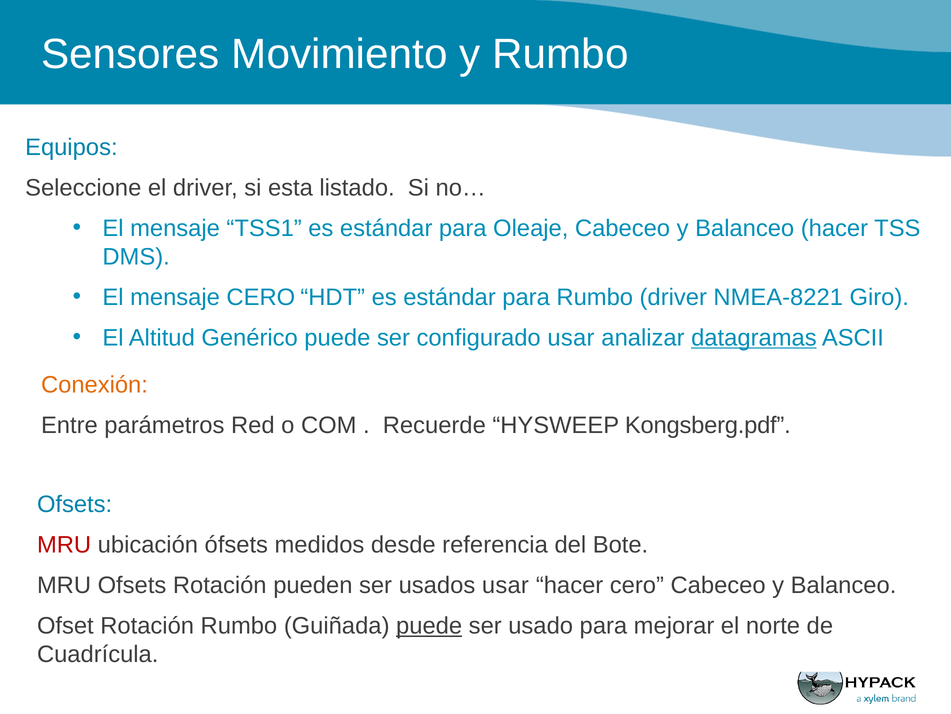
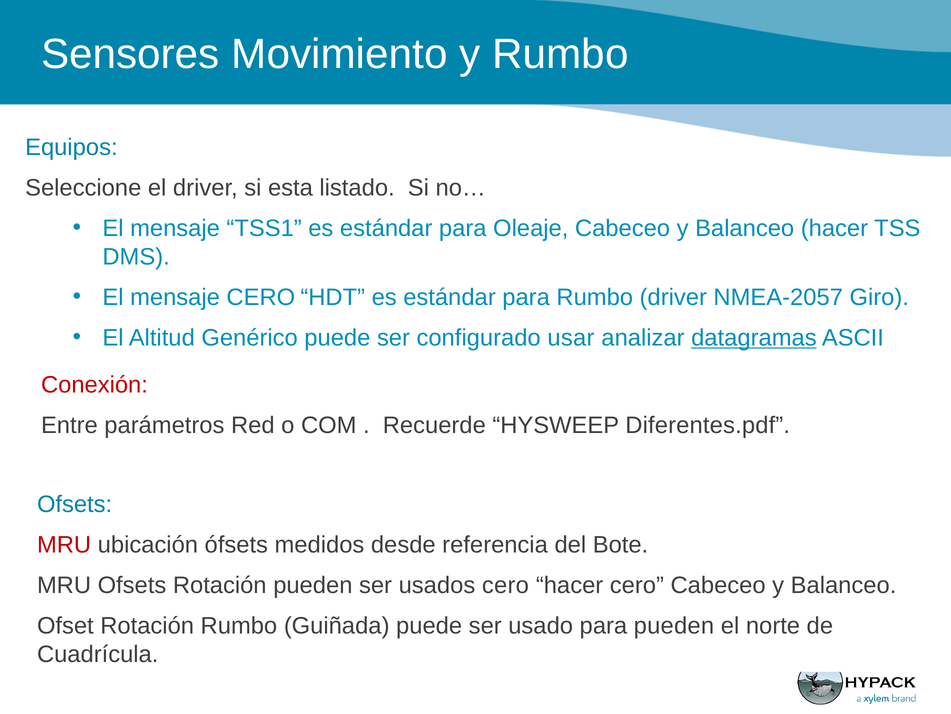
NMEA-8221: NMEA-8221 -> NMEA-2057 (778, 297)
Conexión colour: orange -> red (94, 384)
Kongsberg.pdf: Kongsberg.pdf -> Diferentes.pdf (708, 425)
usados usar: usar -> cero (505, 585)
puede underline: present -> none (429, 625)
para mejorar: mejorar -> pueden (674, 625)
